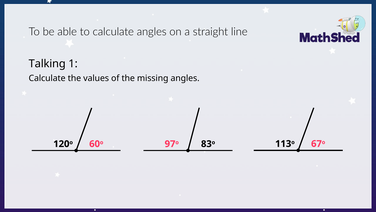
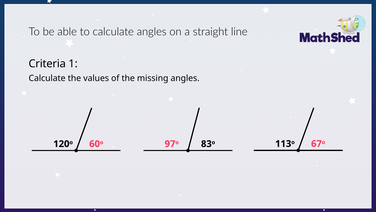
Talking: Talking -> Criteria (47, 64)
